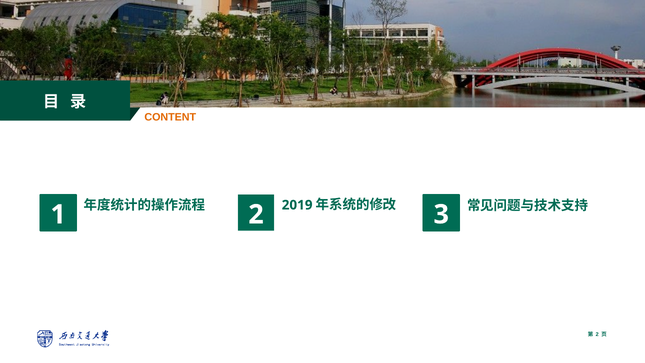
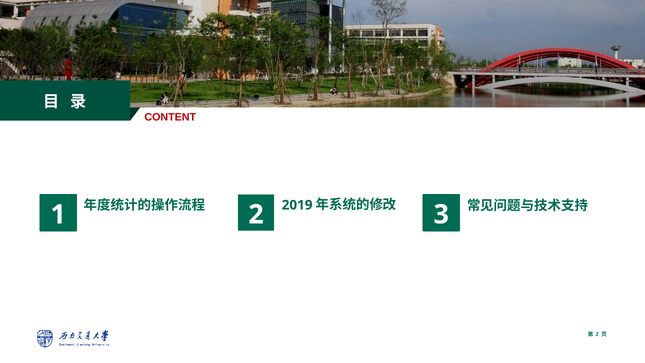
CONTENT colour: orange -> red (170, 117)
